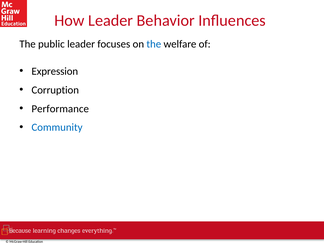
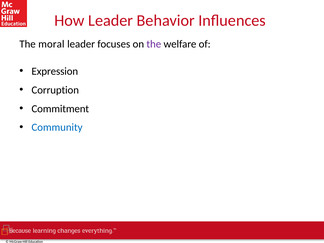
public: public -> moral (51, 44)
the colour: blue -> purple (154, 44)
Performance: Performance -> Commitment (60, 109)
